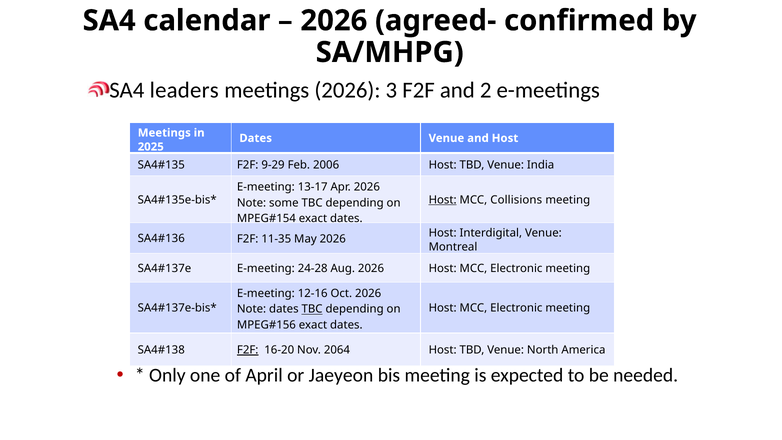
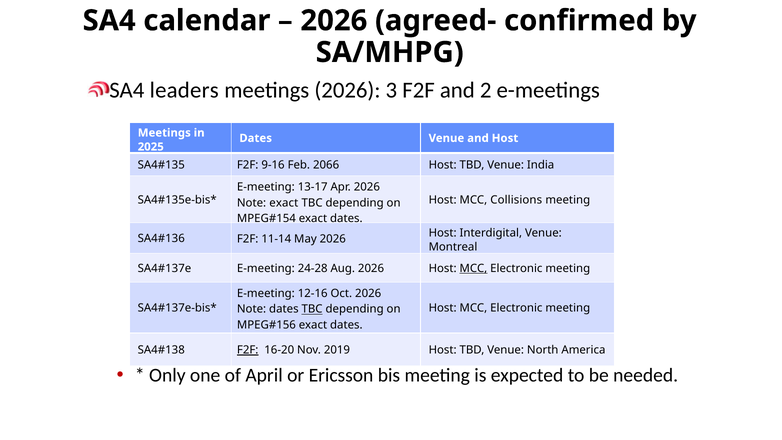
9-29: 9-29 -> 9-16 (273, 165)
2006: 2006 -> 2066 (326, 165)
Host underline: present -> none (443, 200)
Note some: some -> exact (284, 203)
11-35: 11-35 -> 11-14 (276, 239)
MCC underline: none -> present (473, 268)
2064: 2064 -> 2019 (337, 350)
Jaeyeon: Jaeyeon -> Ericsson (341, 375)
